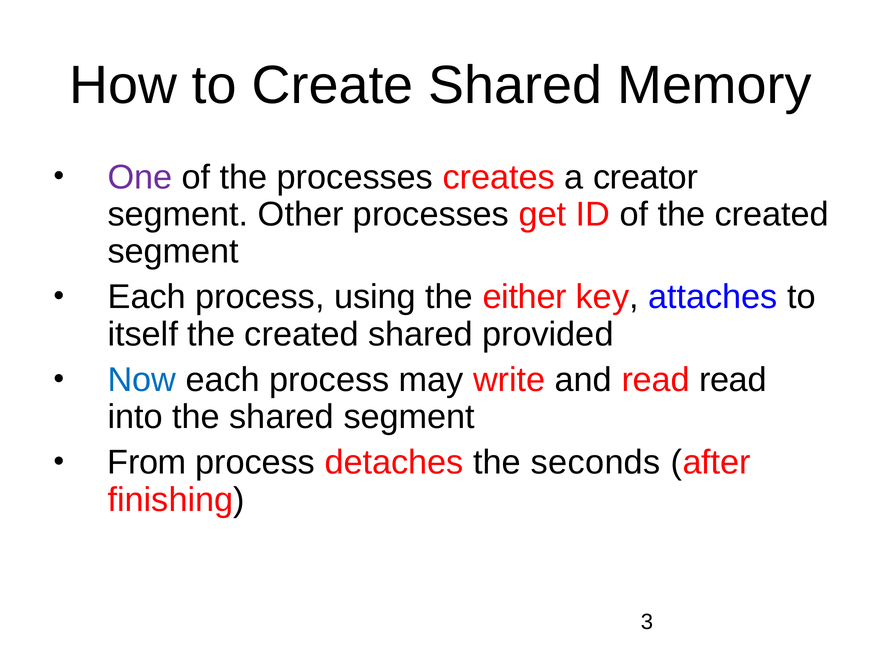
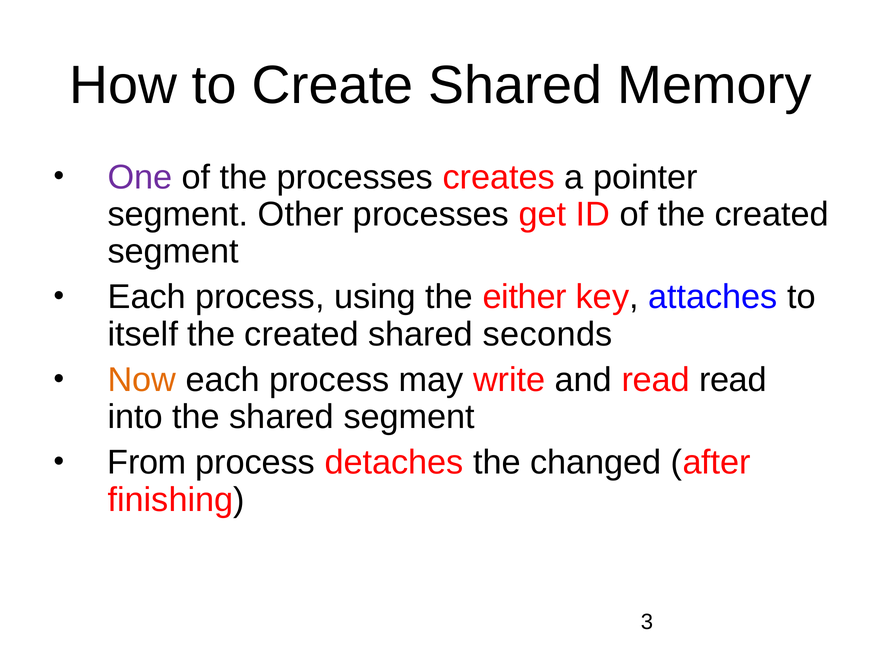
creator: creator -> pointer (645, 177)
provided: provided -> seconds (548, 334)
Now colour: blue -> orange (142, 380)
seconds: seconds -> changed (596, 462)
